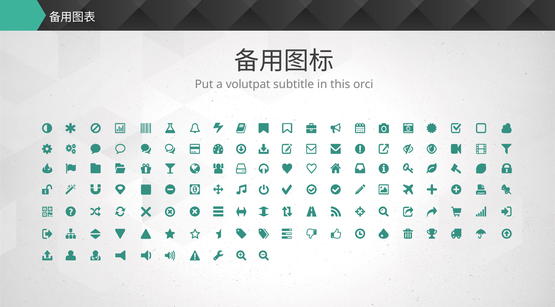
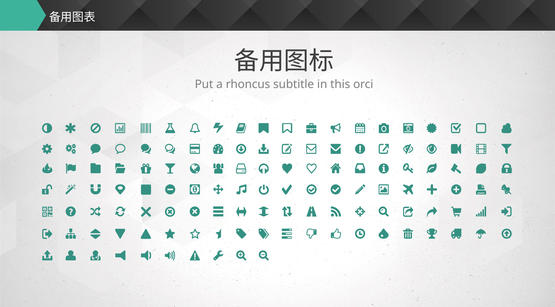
volutpat: volutpat -> rhoncus (248, 84)
